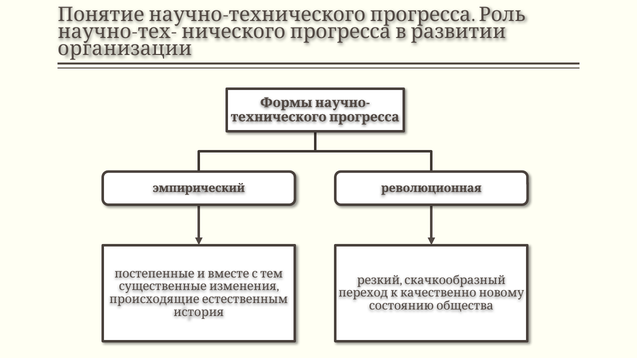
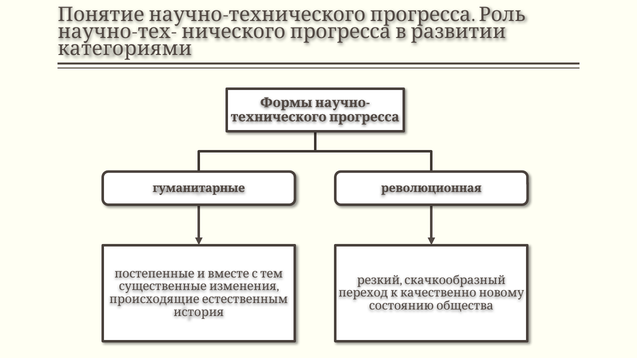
организации: организации -> категориями (125, 49)
эмпирический: эмпирический -> гуманитарные (199, 188)
